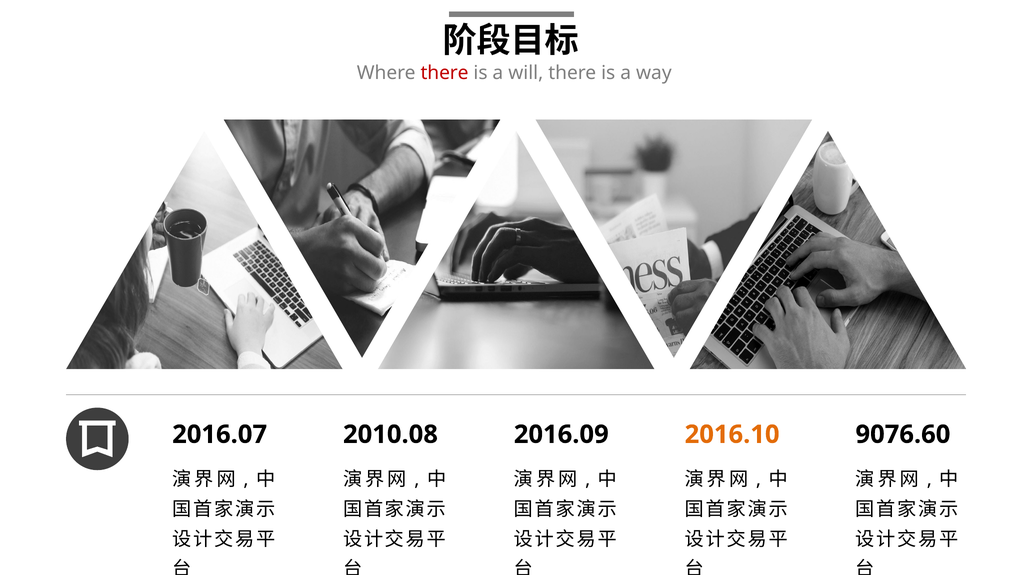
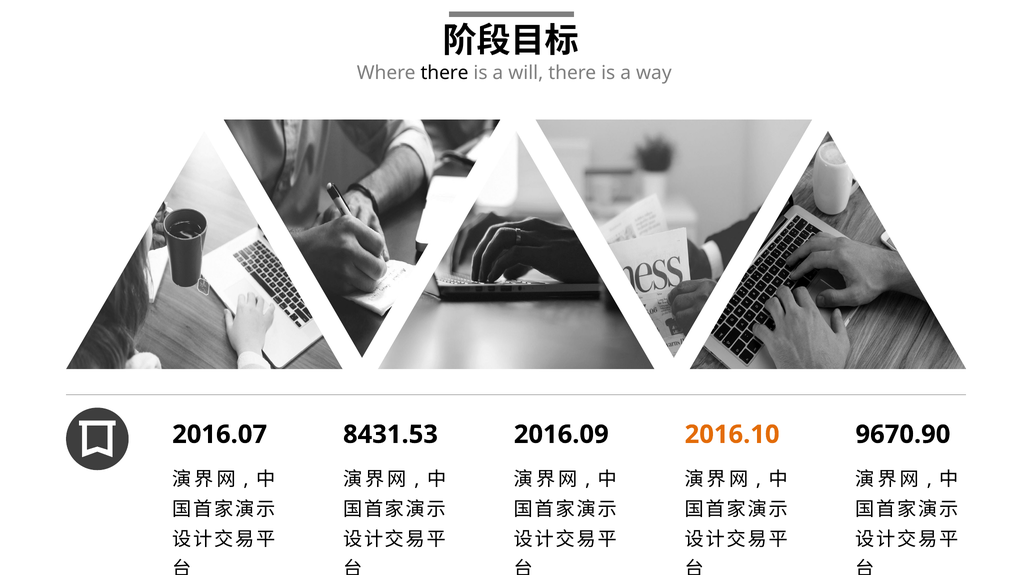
there colour: red -> black (445, 73)
2010.08: 2010.08 -> 8431.53 (390, 435)
9076.60: 9076.60 -> 9670.90 (903, 435)
